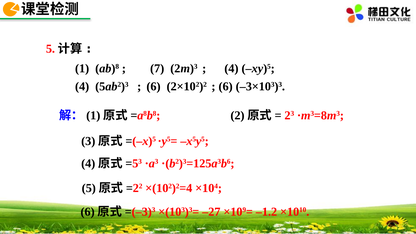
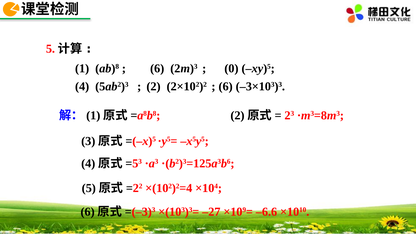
7: 7 -> 6 (157, 69)
4: 4 -> 0 (231, 69)
6: 6 -> 2 (153, 86)
–1.2: –1.2 -> –6.6 (267, 212)
